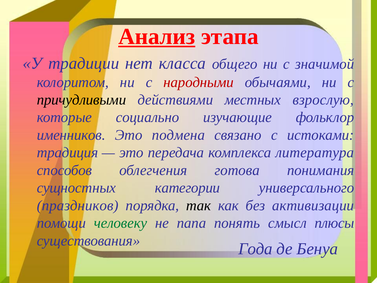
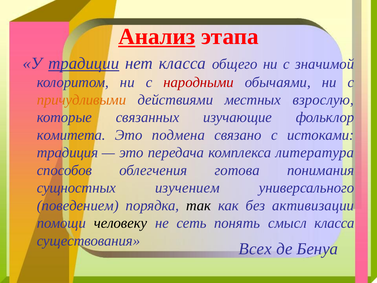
традиции underline: none -> present (84, 63)
причудливыми colour: black -> orange (81, 100)
социально: социально -> связанных (148, 117)
именников: именников -> комитета (71, 135)
категории: категории -> изучением (187, 188)
праздников: праздников -> поведением (78, 205)
человеку colour: green -> black (120, 223)
папа: папа -> сеть (192, 223)
смысл плюсы: плюсы -> класса (334, 223)
Года: Года -> Всех (255, 249)
